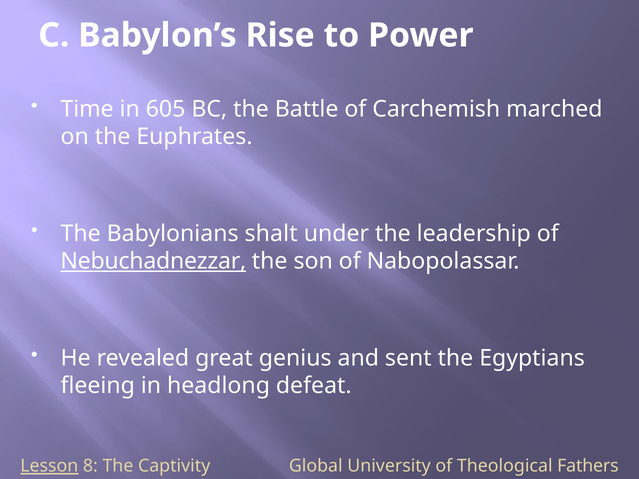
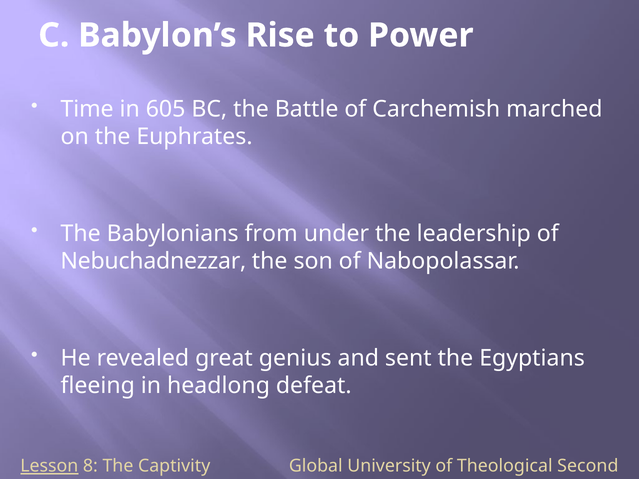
shalt: shalt -> from (271, 234)
Nebuchadnezzar underline: present -> none (153, 261)
Fathers: Fathers -> Second (588, 466)
